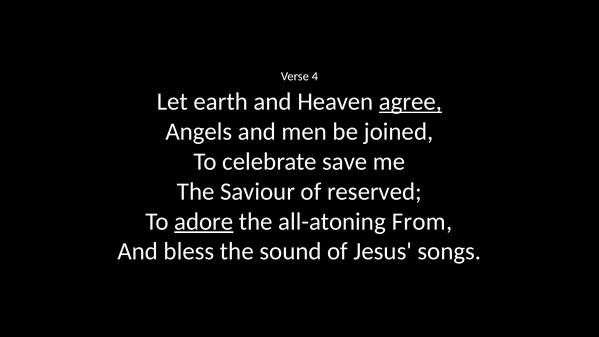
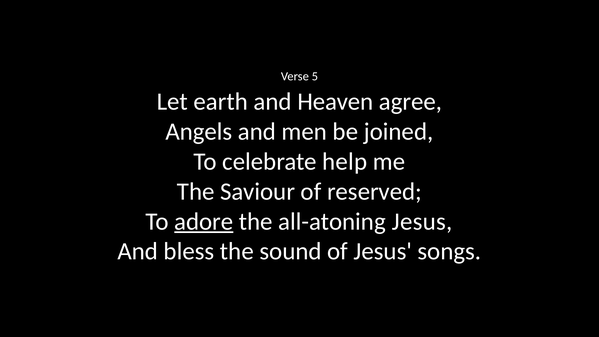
4: 4 -> 5 (315, 76)
agree underline: present -> none (410, 102)
save: save -> help (345, 162)
all-atoning From: From -> Jesus (422, 221)
